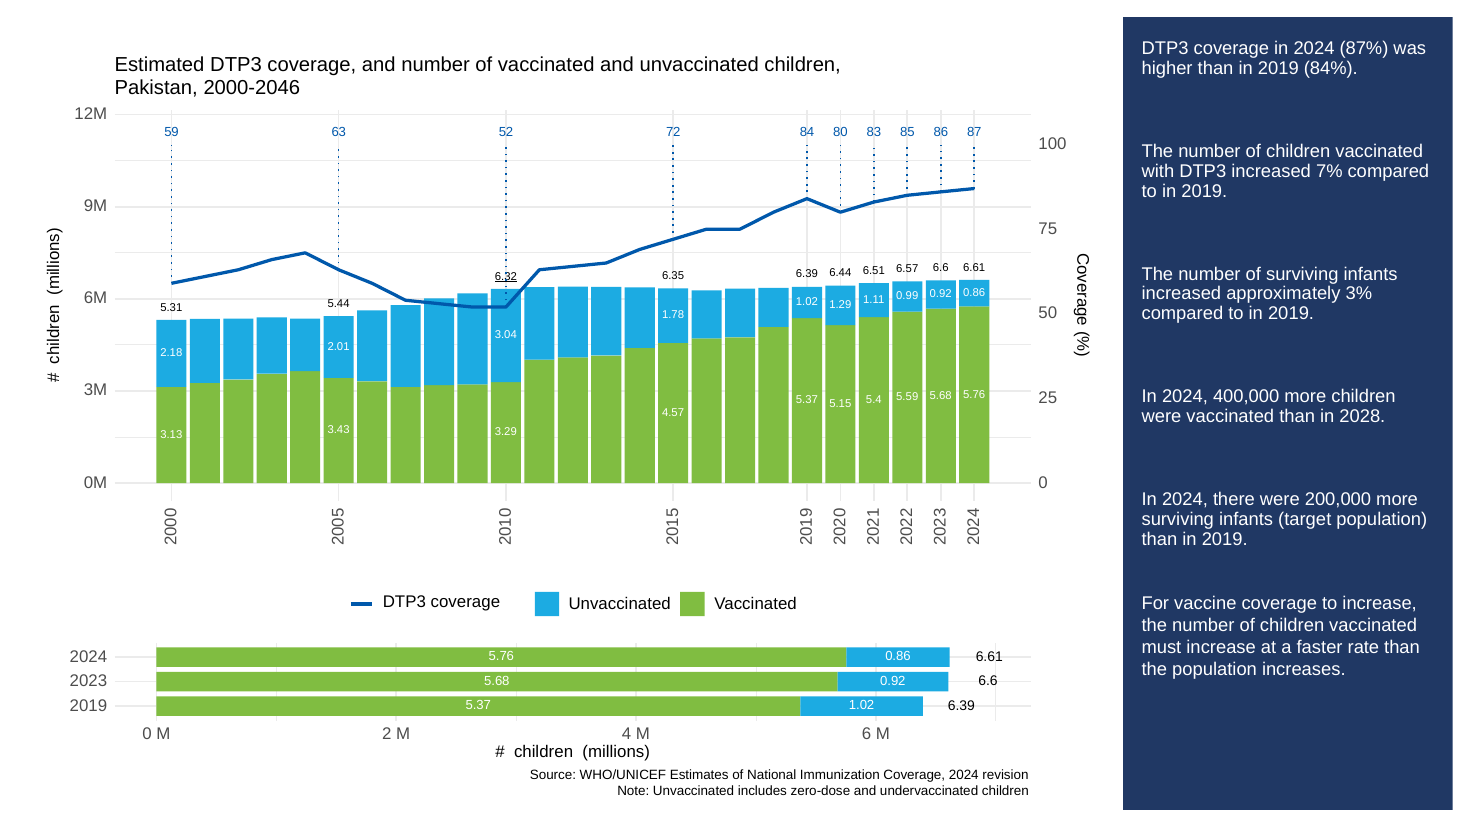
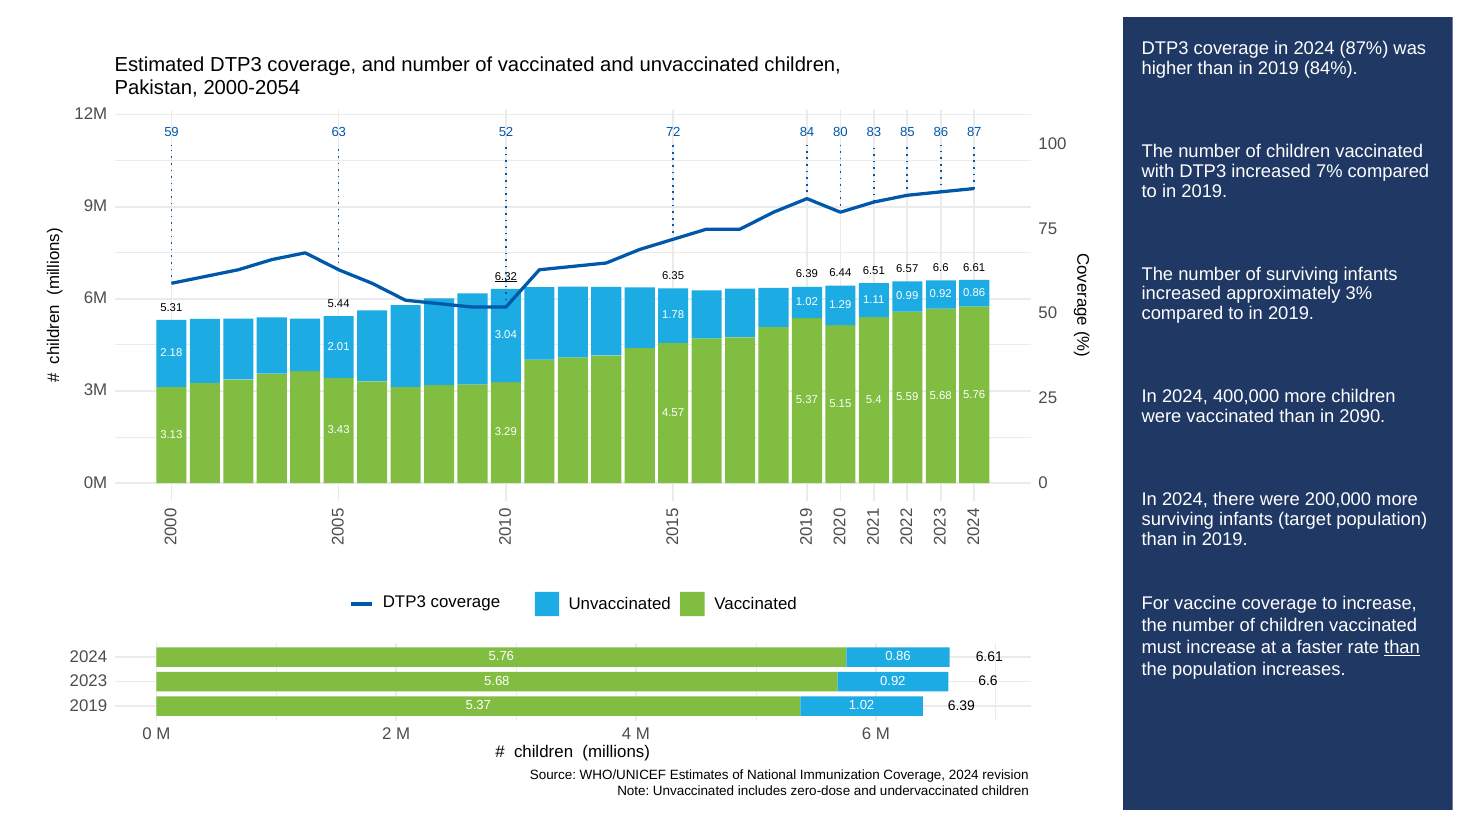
2000-2046: 2000-2046 -> 2000-2054 (252, 88)
2028: 2028 -> 2090 (1362, 417)
than underline: none -> present (1402, 648)
